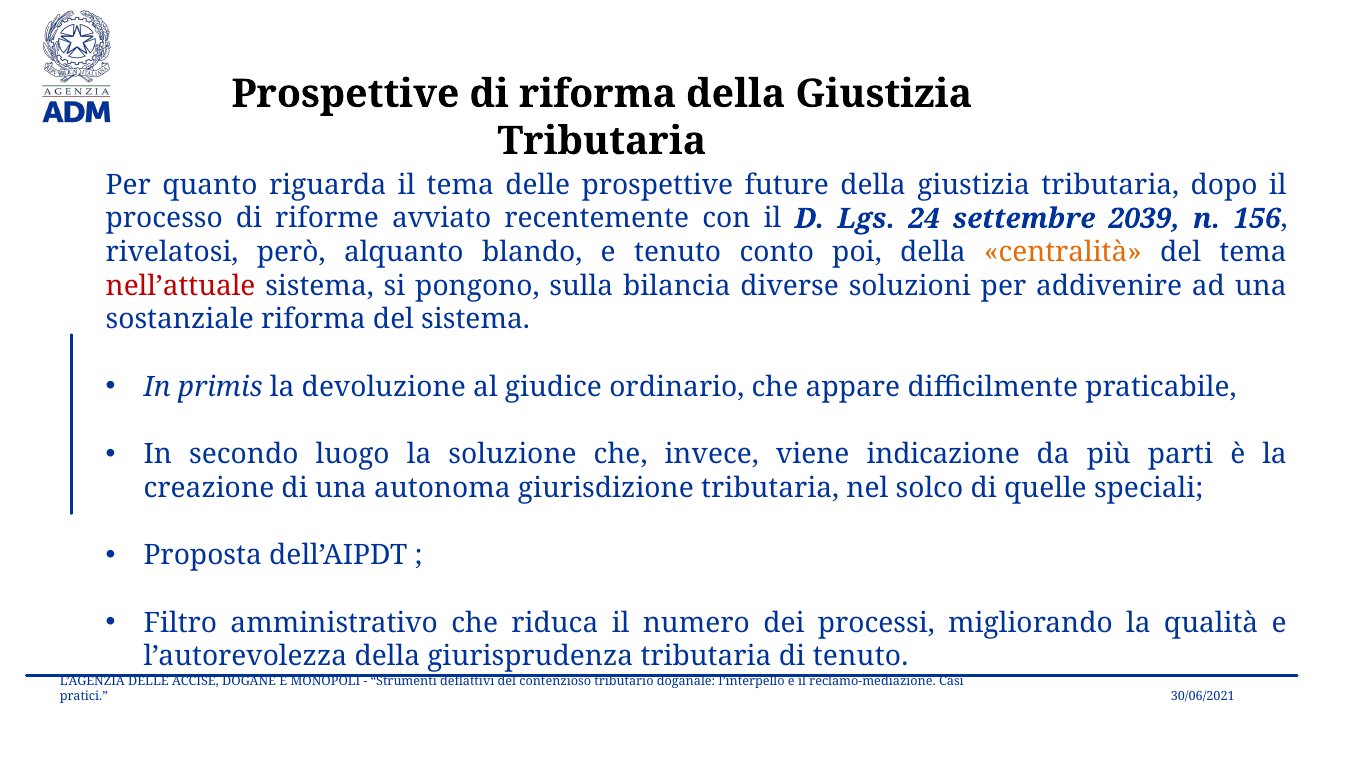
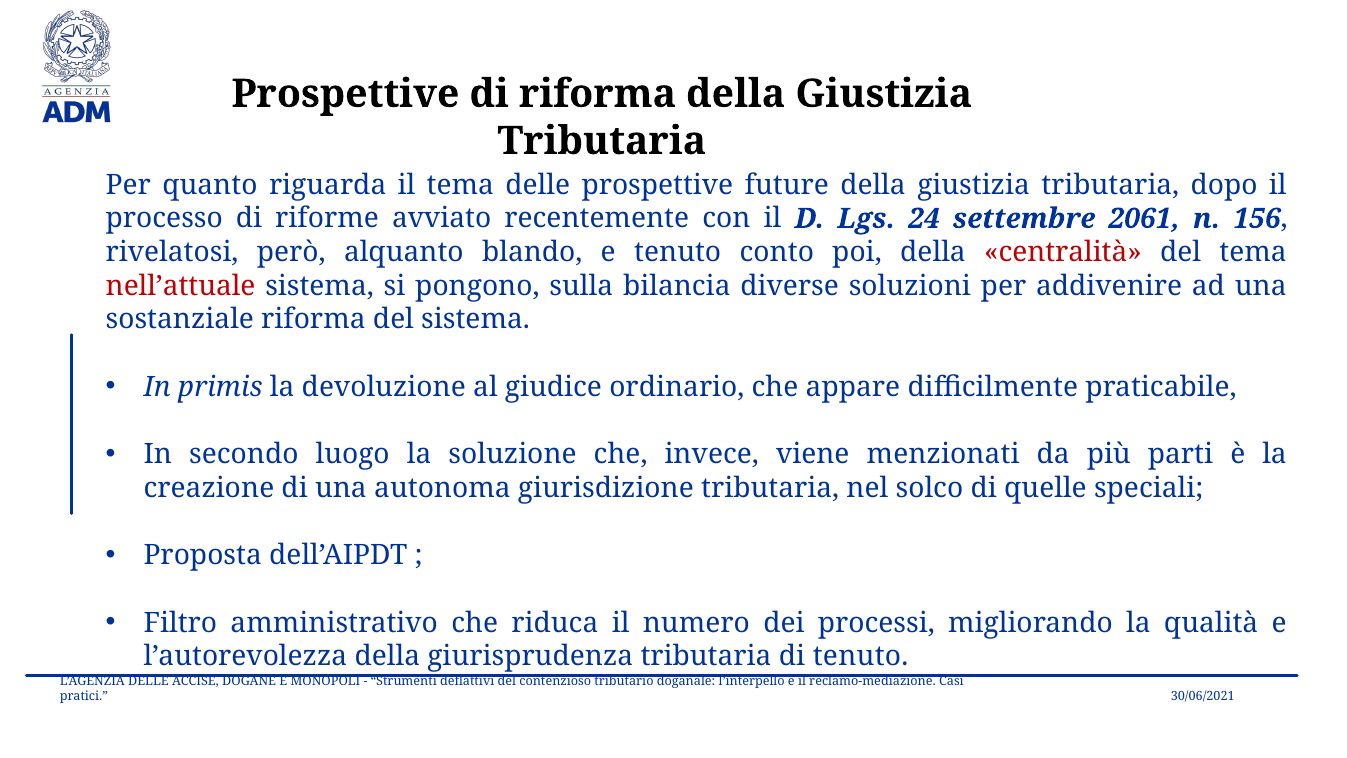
2039: 2039 -> 2061 (1144, 218)
centralità colour: orange -> red (1063, 252)
indicazione: indicazione -> menzionati (943, 454)
